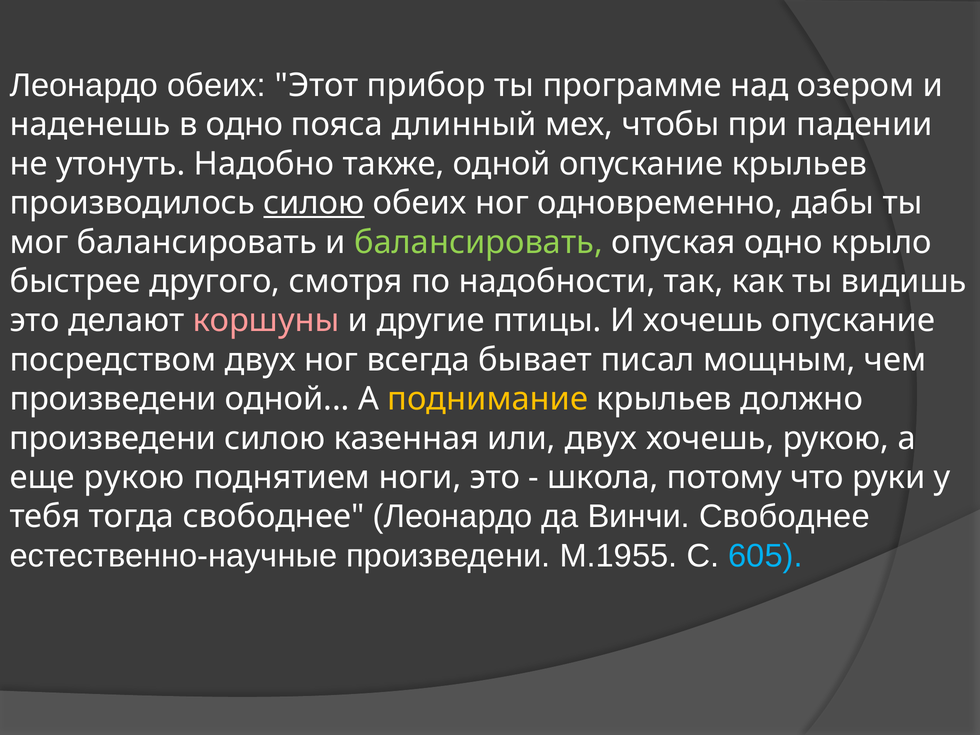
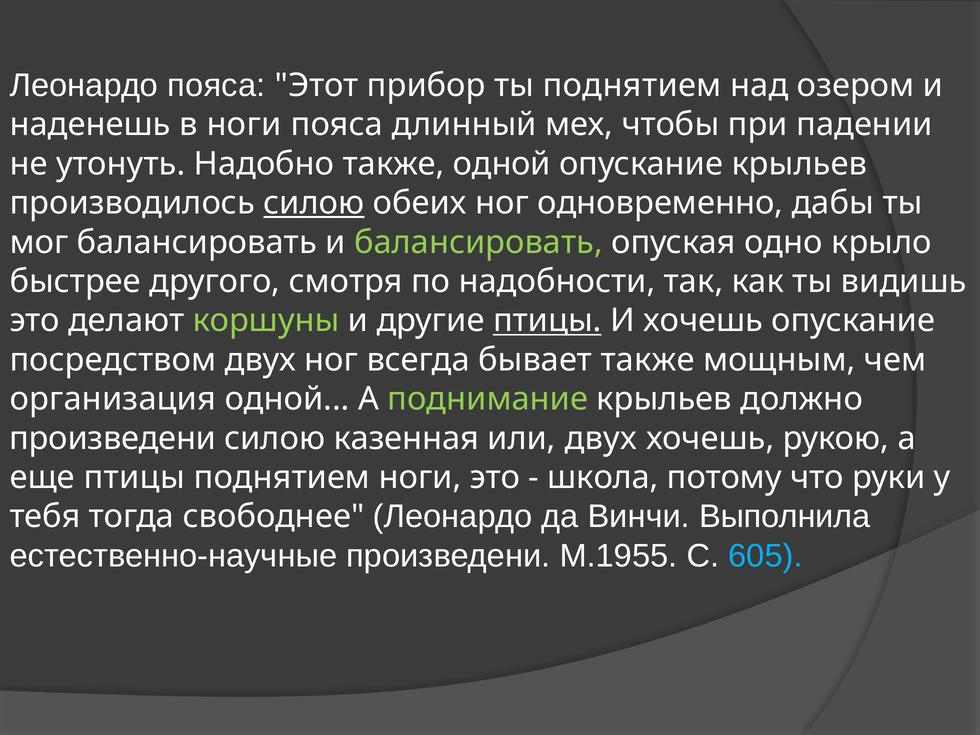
Леонардо обеих: обеих -> пояса (216, 85)
ты программе: программе -> поднятием (632, 85)
в одно: одно -> ноги (244, 125)
коршуны colour: pink -> light green (266, 321)
птицы underline: none -> present (547, 321)
бывает писал: писал -> также (648, 360)
произведени: произведени -> организация (113, 399)
поднимание colour: yellow -> light green (488, 399)
еще рукою: рукою -> птицы (134, 477)
Винчи Свободнее: Свободнее -> Выполнила (785, 517)
